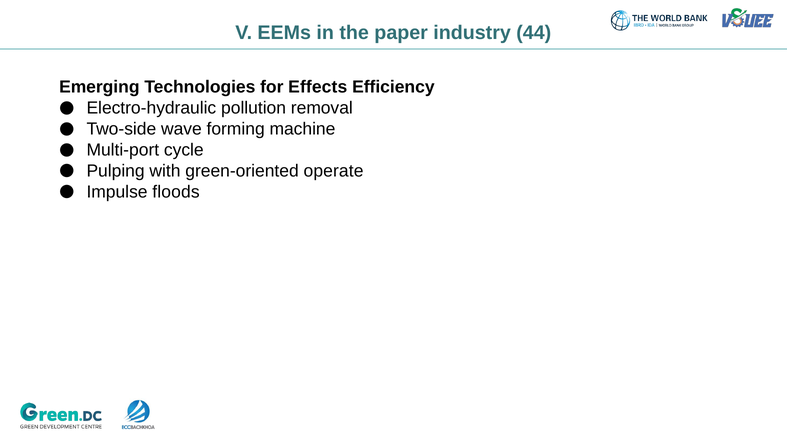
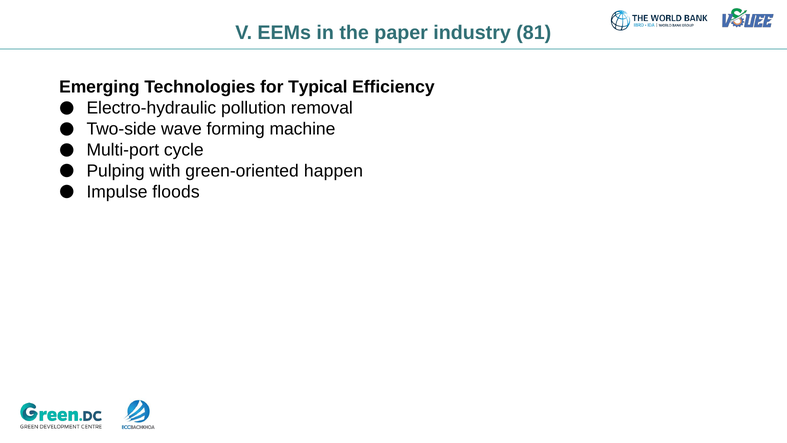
44: 44 -> 81 (534, 33)
Effects: Effects -> Typical (318, 87)
operate: operate -> happen (333, 171)
